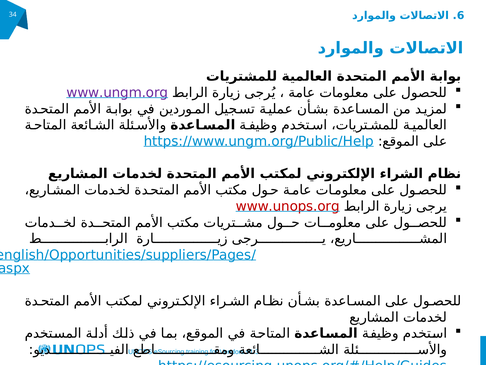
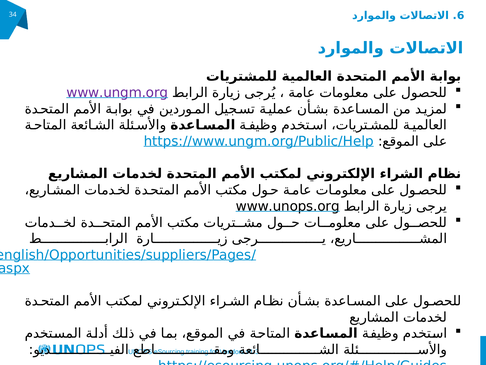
www.unops.org colour: red -> black (288, 206)
